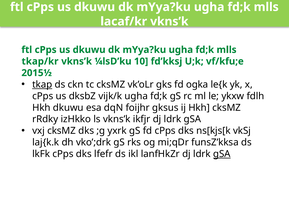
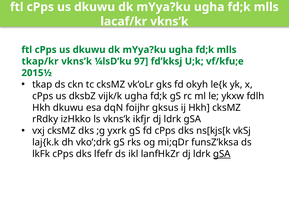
10: 10 -> 97 (141, 61)
tkap underline: present -> none (42, 84)
ogka: ogka -> okyh (197, 84)
